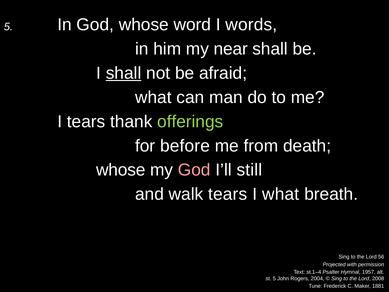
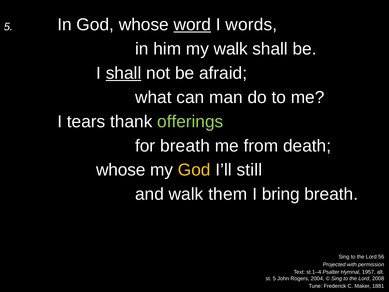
word underline: none -> present (192, 25)
my near: near -> walk (231, 49)
for before: before -> breath (185, 146)
God colour: pink -> yellow (194, 170)
walk tears: tears -> them (228, 194)
I what: what -> bring (281, 194)
